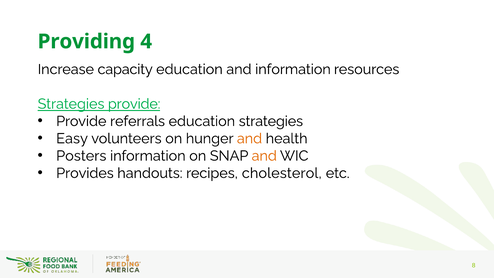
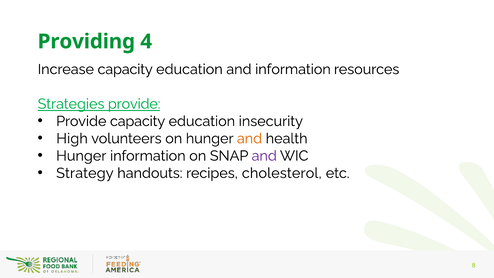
Provide referrals: referrals -> capacity (138, 121)
education strategies: strategies -> insecurity (271, 121)
Easy: Easy -> High (72, 138)
Posters: Posters -> Hunger (81, 156)
and colour: orange -> purple (264, 156)
Provides: Provides -> Strategy (85, 173)
